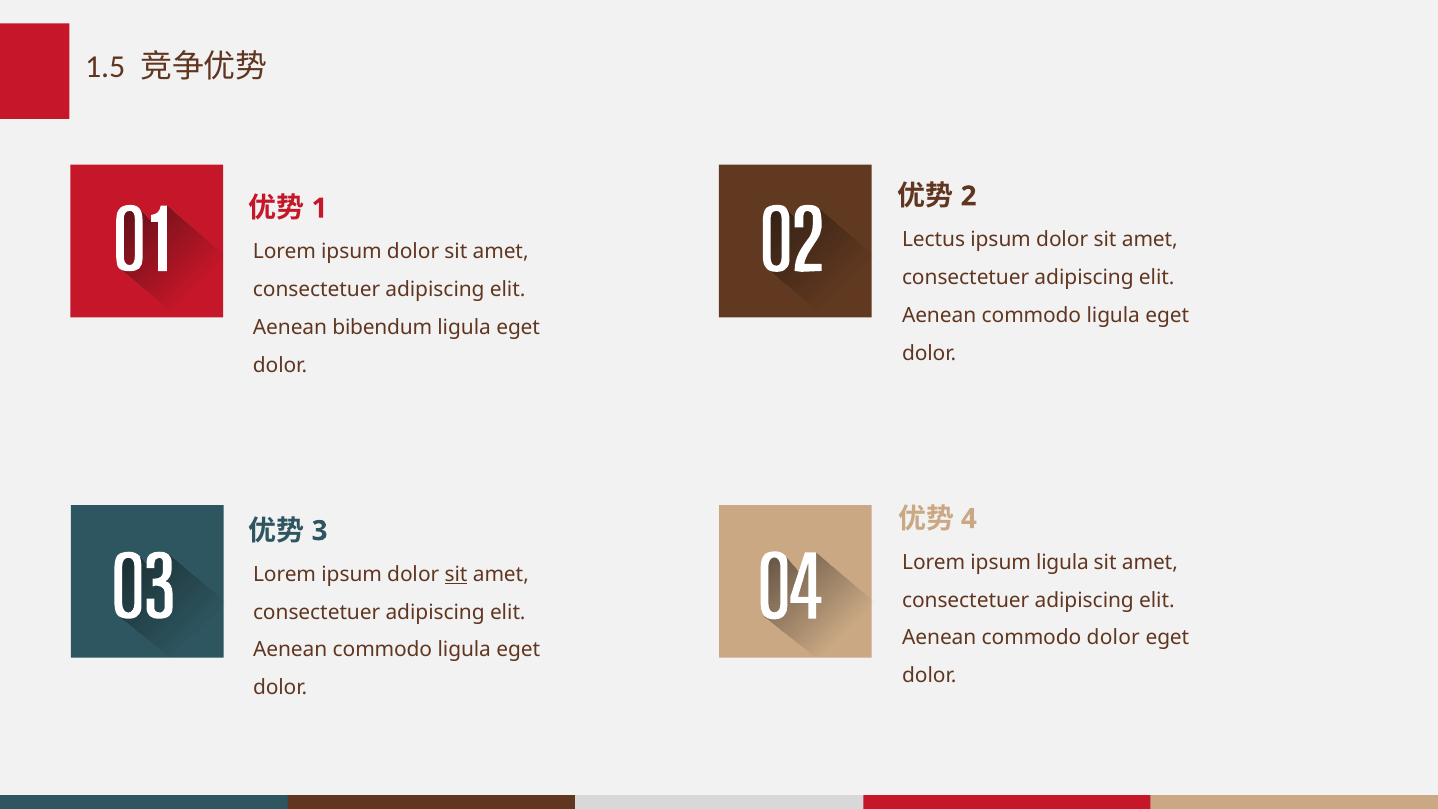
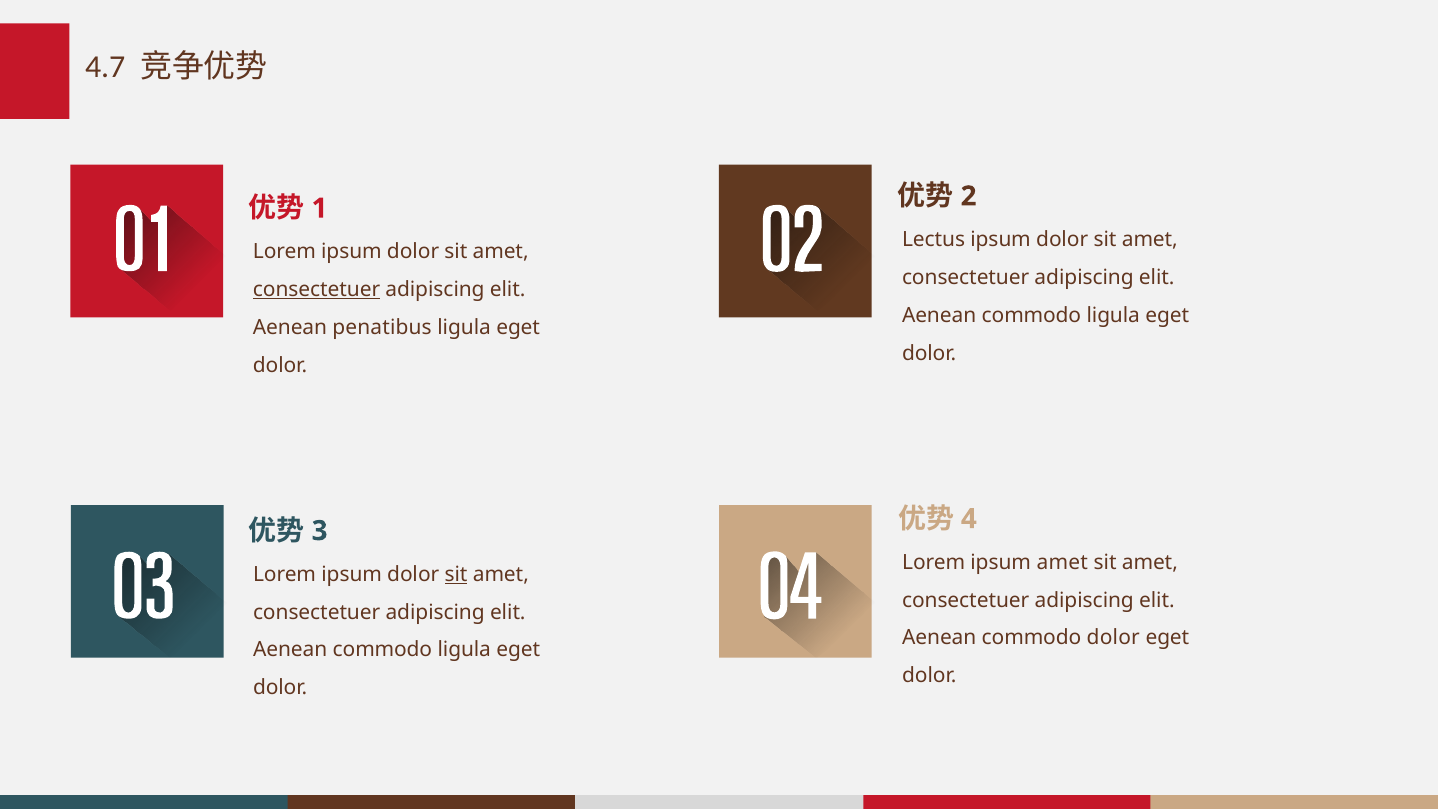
1.5: 1.5 -> 4.7 (105, 67)
consectetuer underline: none -> present (317, 290)
bibendum: bibendum -> penatibus (382, 327)
ipsum ligula: ligula -> amet (1062, 563)
